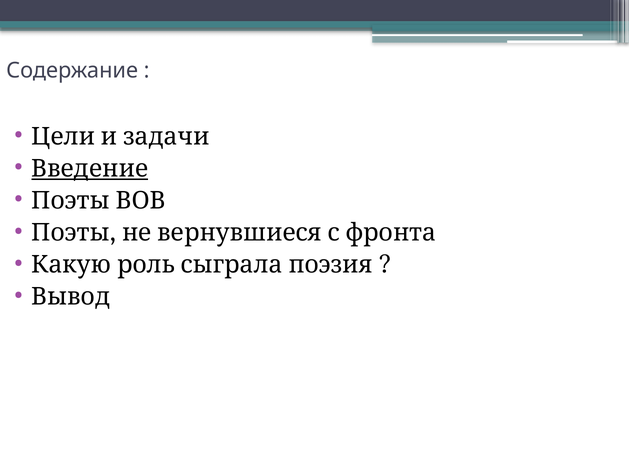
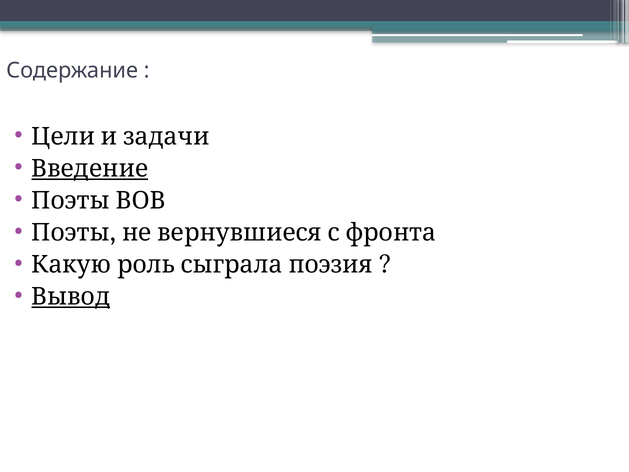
Вывод underline: none -> present (71, 296)
